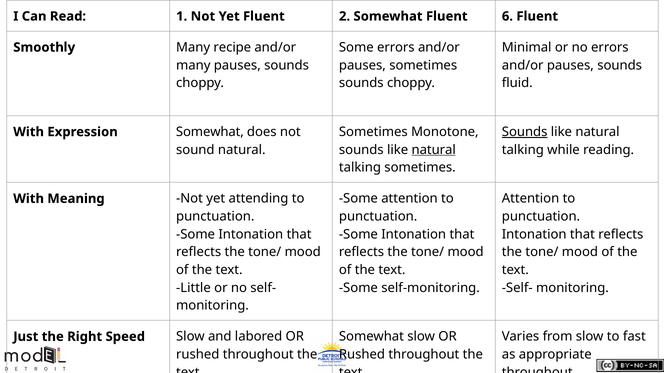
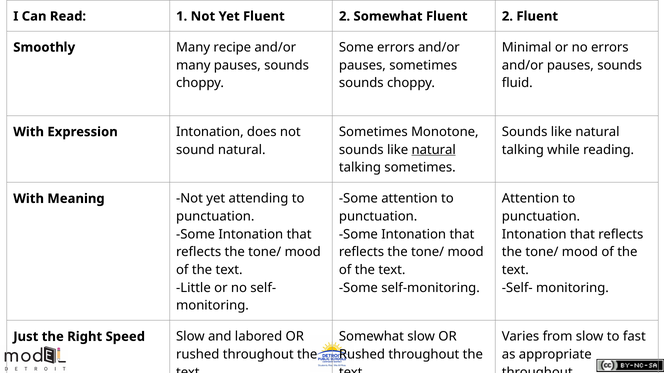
Somewhat Fluent 6: 6 -> 2 (507, 16)
Sounds underline: present -> none (525, 132)
Expression Somewhat: Somewhat -> Intonation (210, 132)
